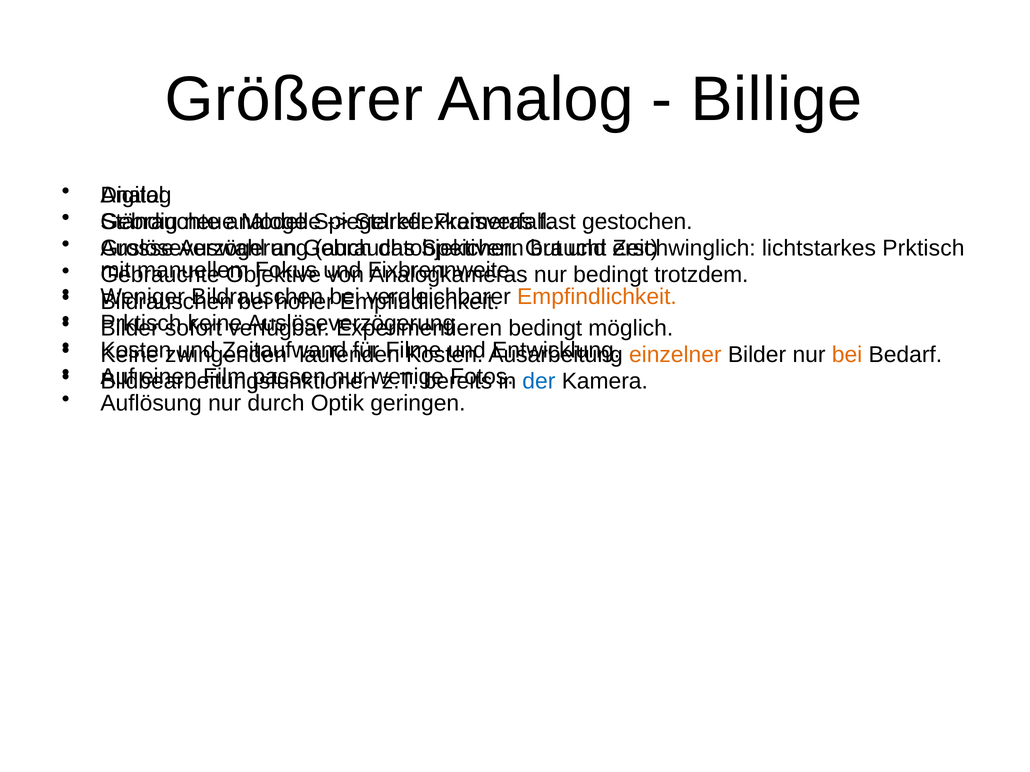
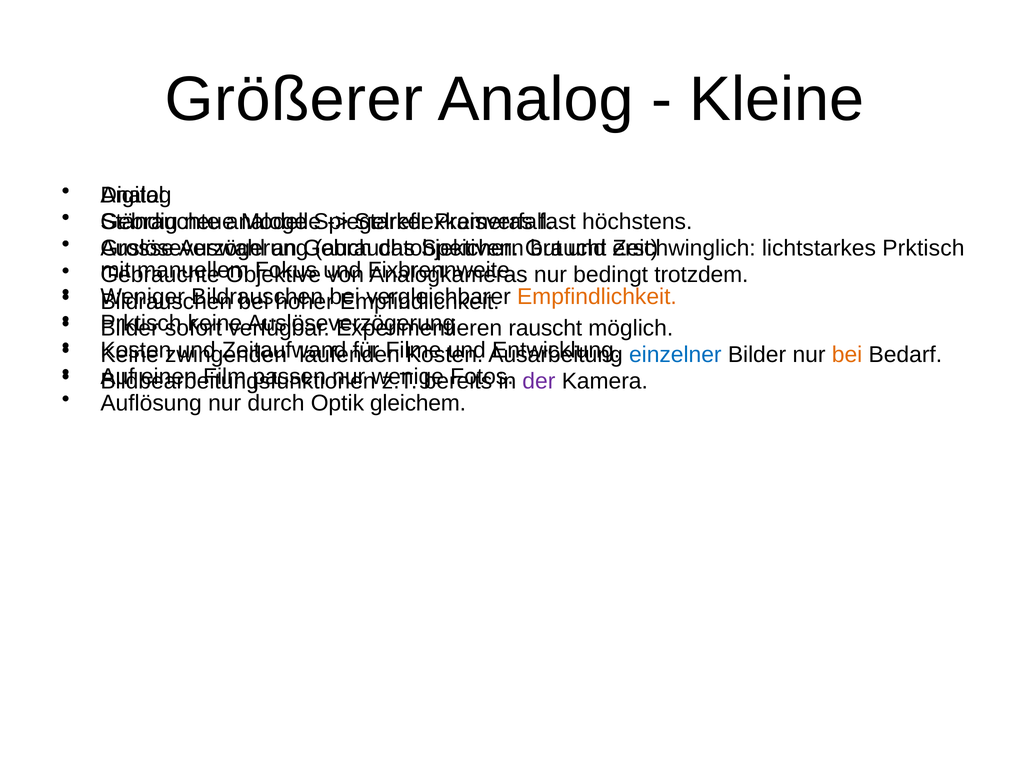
Billige: Billige -> Kleine (777, 100)
gestochen: gestochen -> höchstens (637, 222)
bedingt: bedingt -> rauscht (545, 328)
einzelner colour: orange -> blue (675, 355)
der colour: blue -> purple (539, 381)
geringen: geringen -> gleichem (418, 403)
